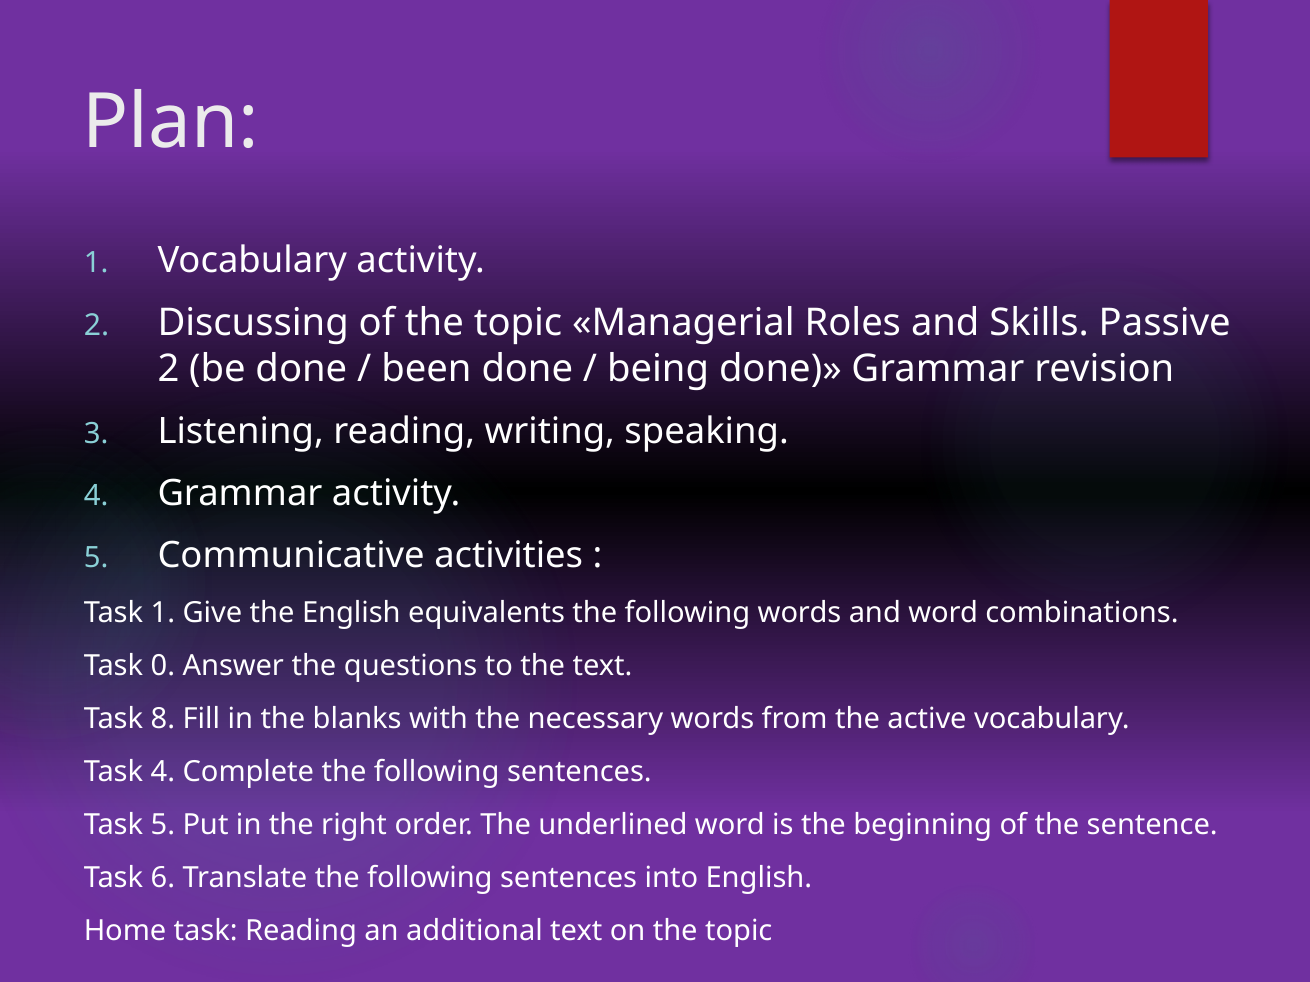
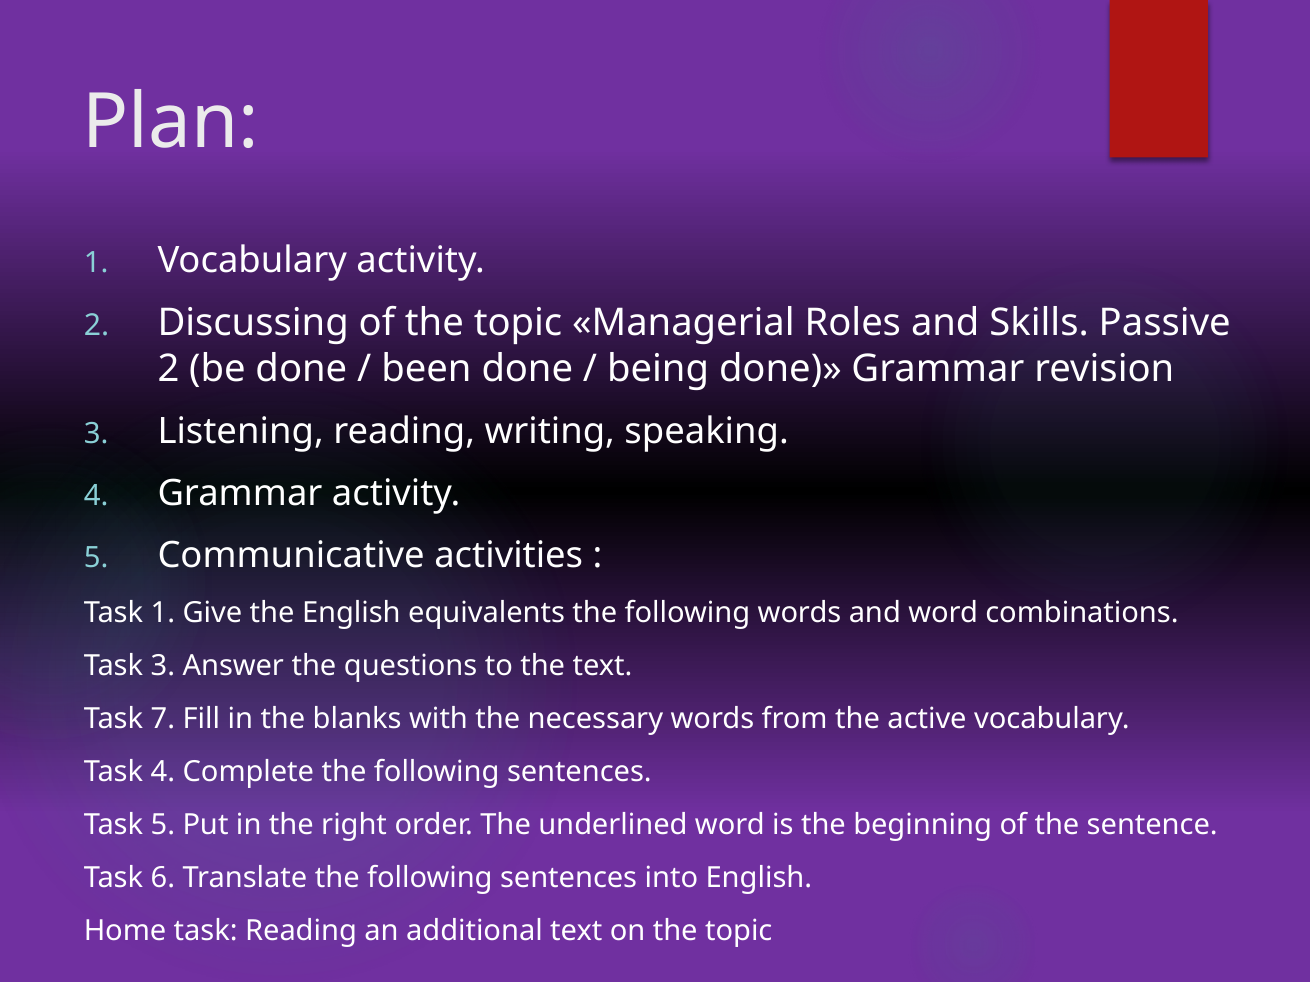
Task 0: 0 -> 3 (163, 666)
8: 8 -> 7 (163, 719)
